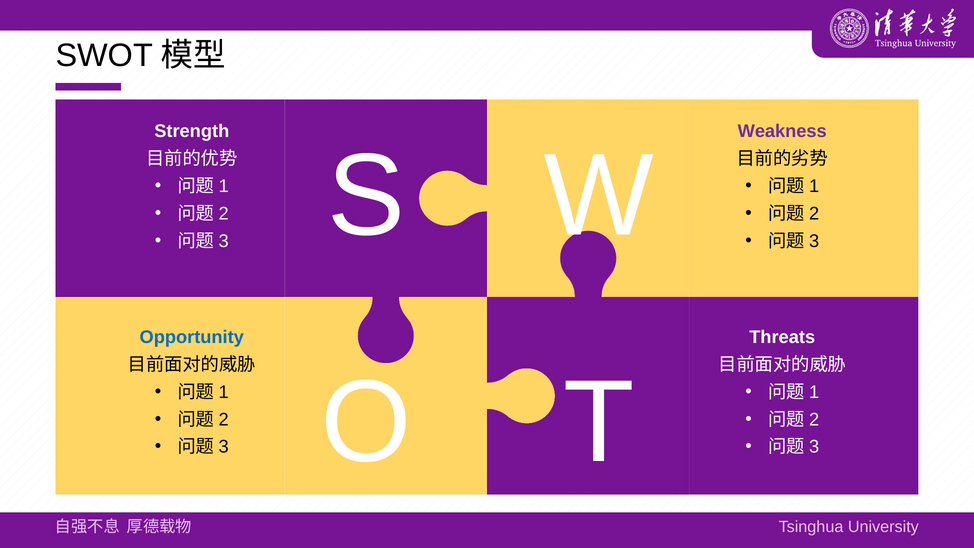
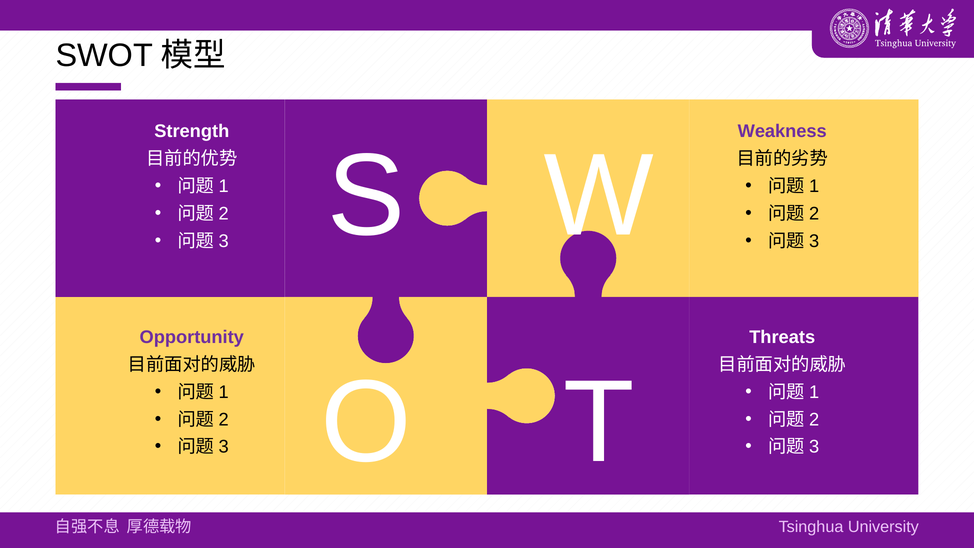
Opportunity colour: blue -> purple (192, 337)
